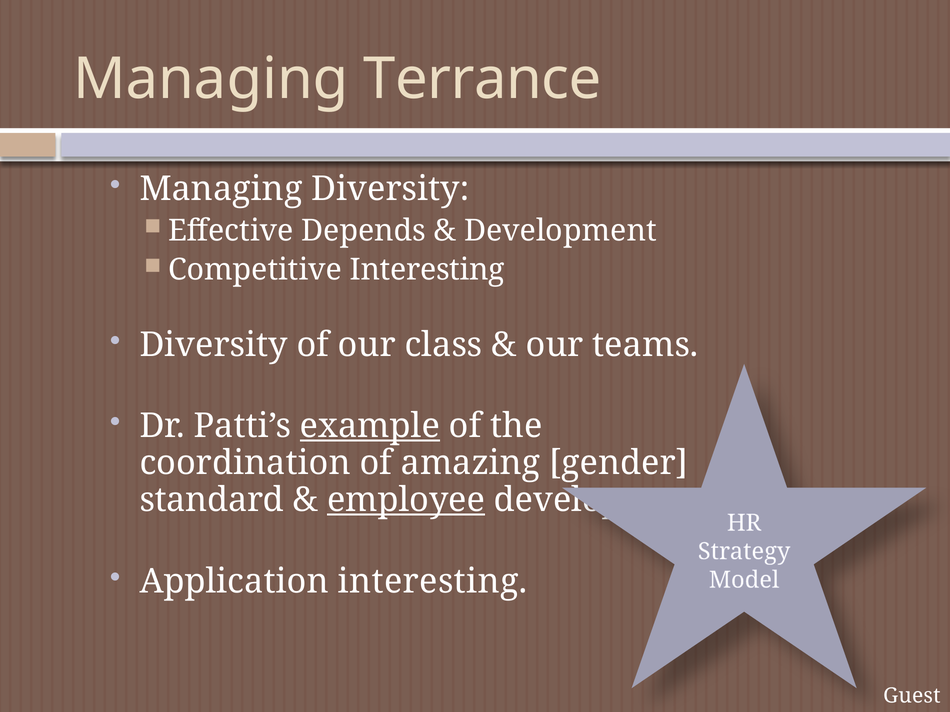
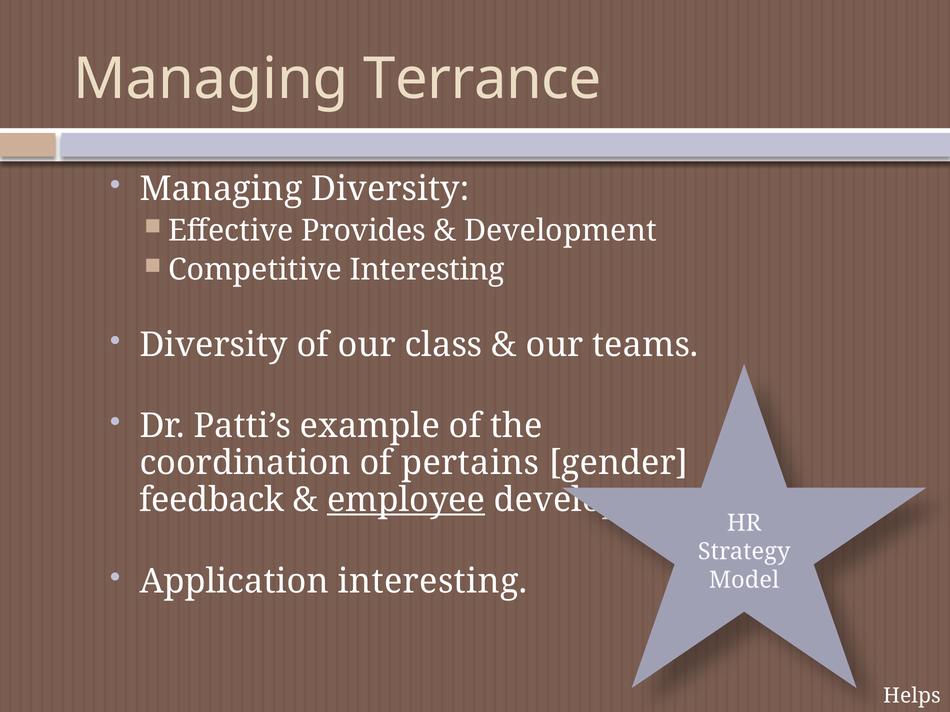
Depends: Depends -> Provides (364, 231)
example underline: present -> none (370, 426)
amazing: amazing -> pertains (470, 463)
standard: standard -> feedback (212, 500)
Guest: Guest -> Helps (912, 696)
